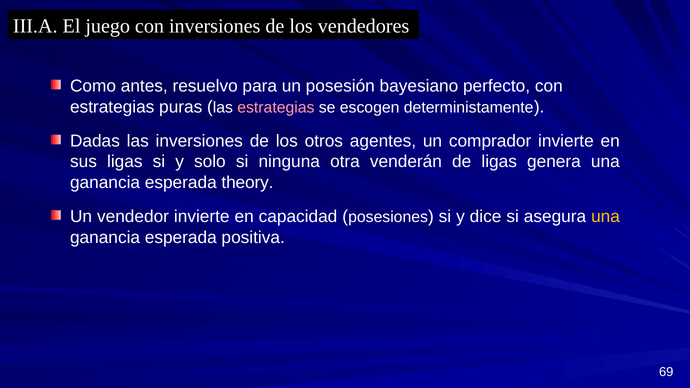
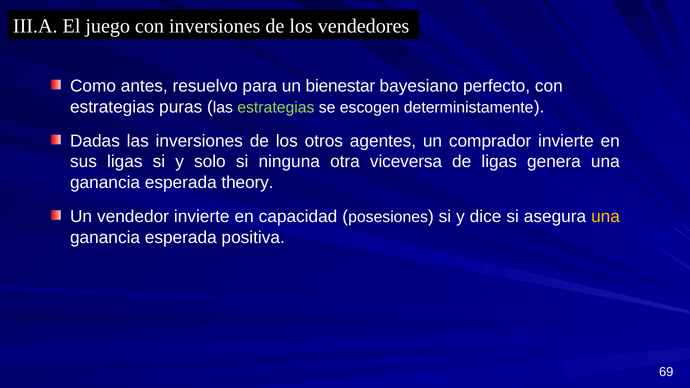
posesión: posesión -> bienestar (340, 86)
estrategias colour: pink -> light green (276, 107)
venderán: venderán -> viceversa (406, 162)
